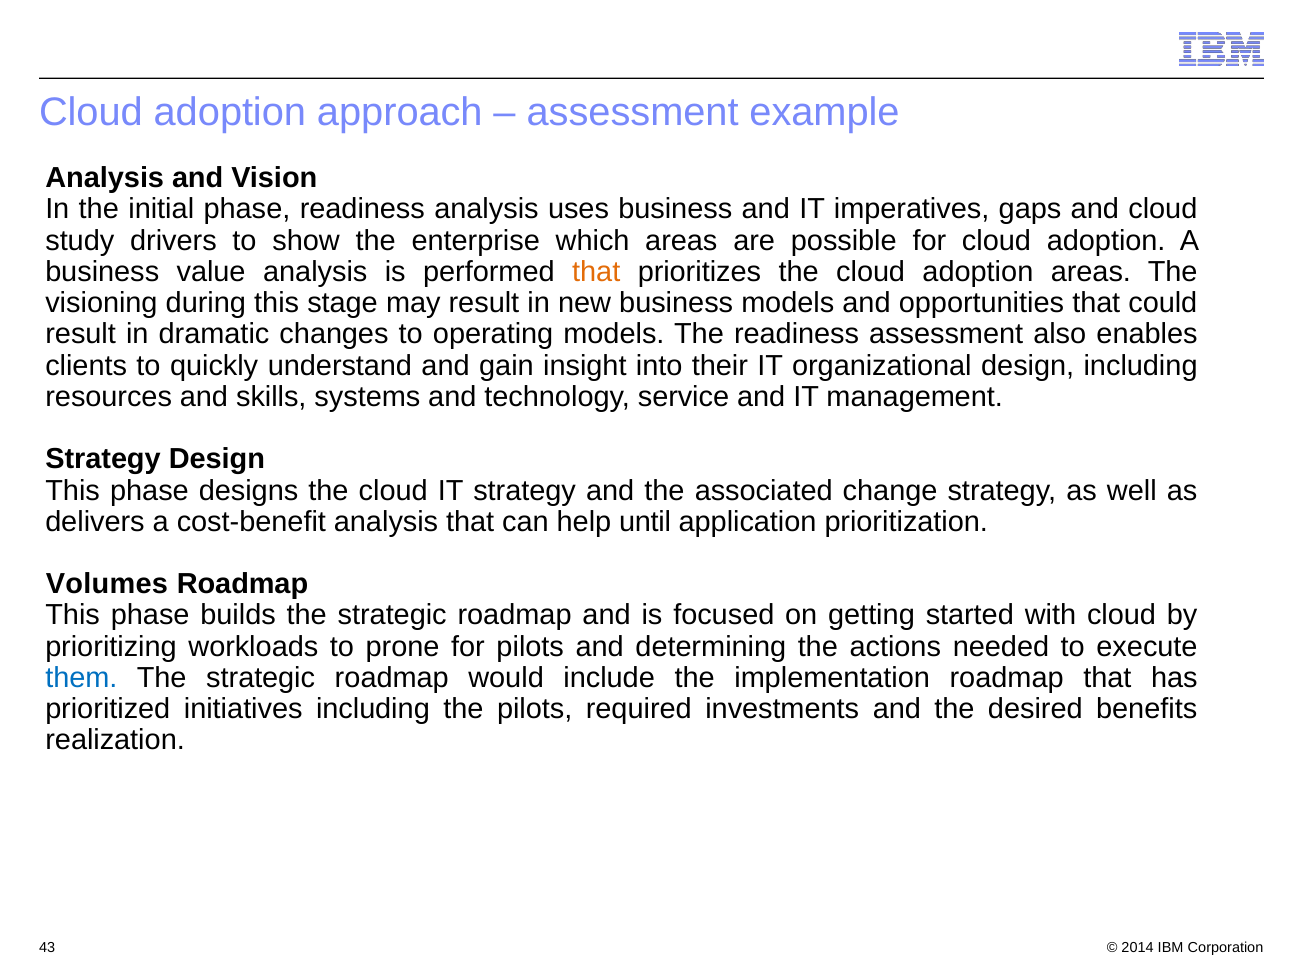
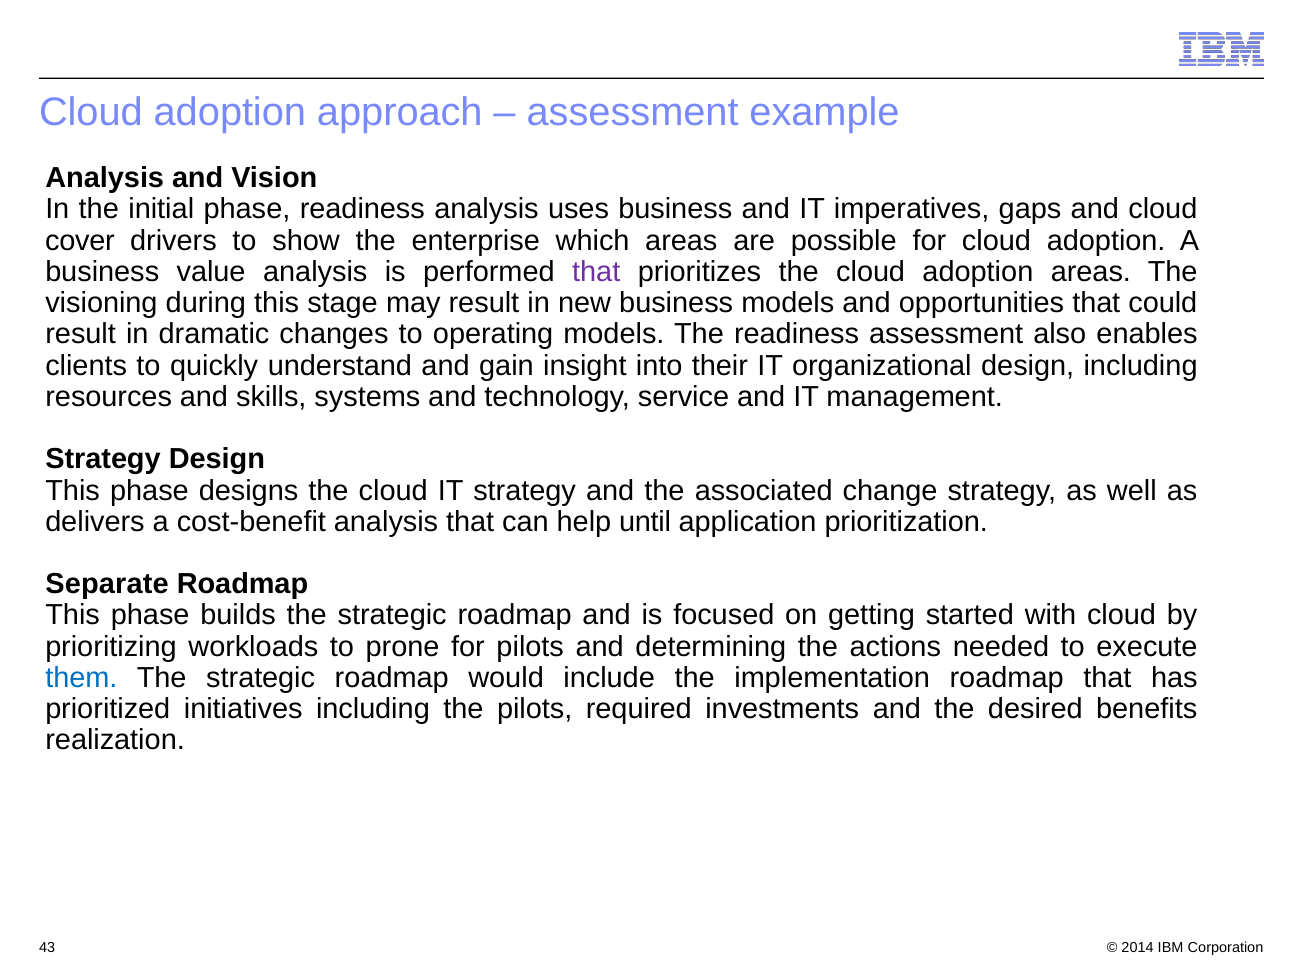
study: study -> cover (80, 241)
that colour: orange -> purple (596, 272)
Volumes: Volumes -> Separate (107, 584)
